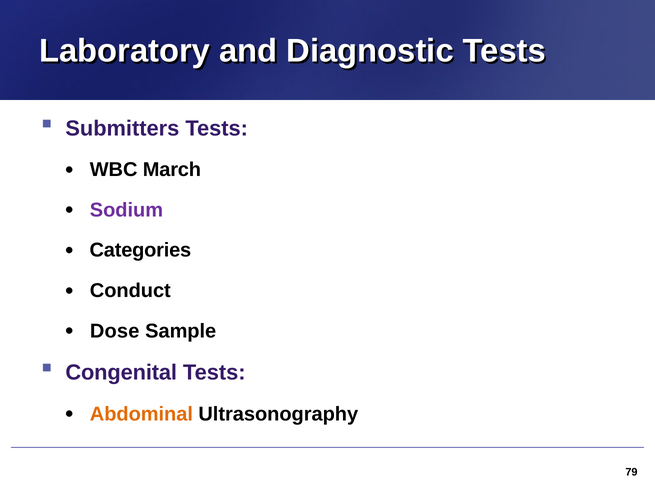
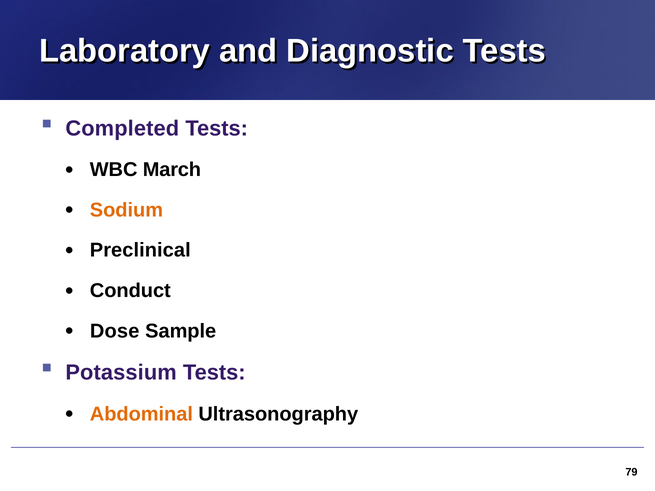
Submitters: Submitters -> Completed (122, 128)
Sodium colour: purple -> orange (126, 210)
Categories: Categories -> Preclinical (140, 250)
Congenital: Congenital -> Potassium (121, 373)
